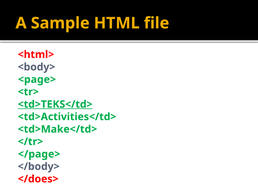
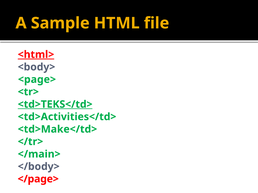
<html> underline: none -> present (36, 55)
</page>: </page> -> </main> (39, 154)
</does>: </does> -> </page> (38, 179)
